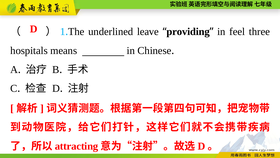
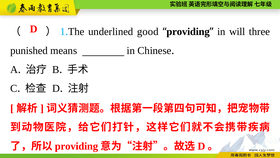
leave: leave -> good (148, 32)
feel: feel -> will (237, 32)
hospitals: hospitals -> punished (29, 50)
attracting: attracting -> providing (76, 146)
